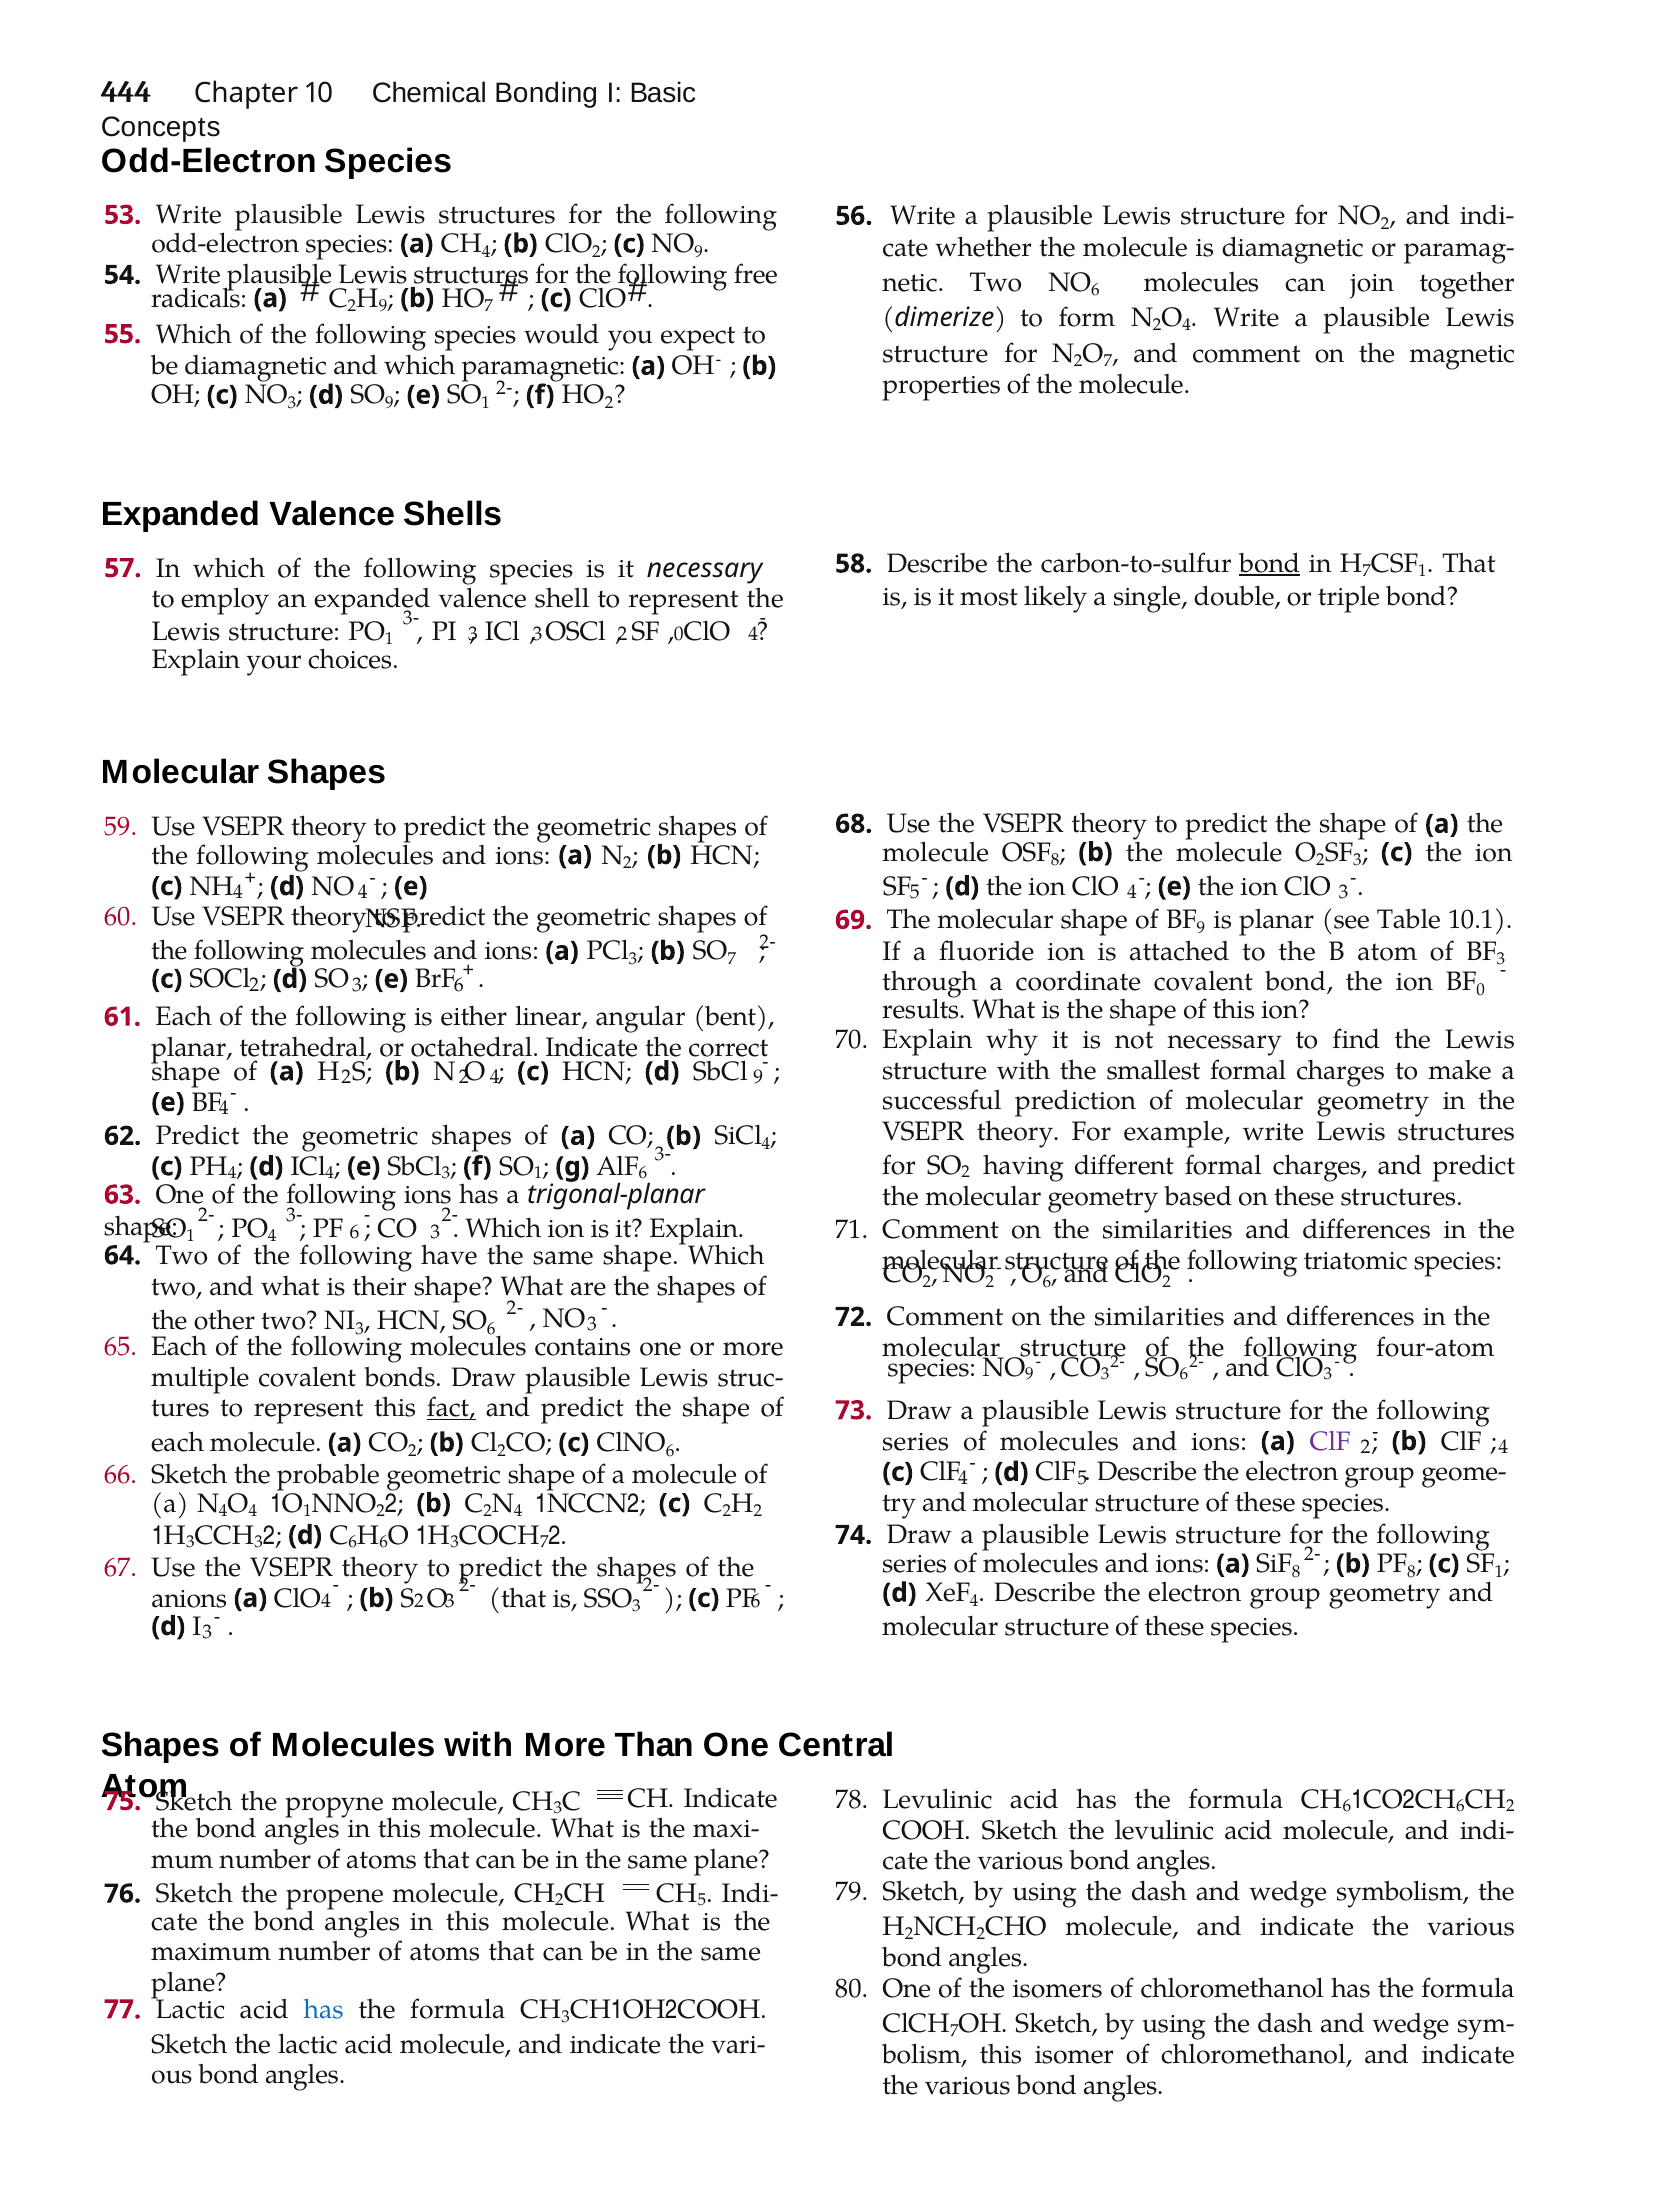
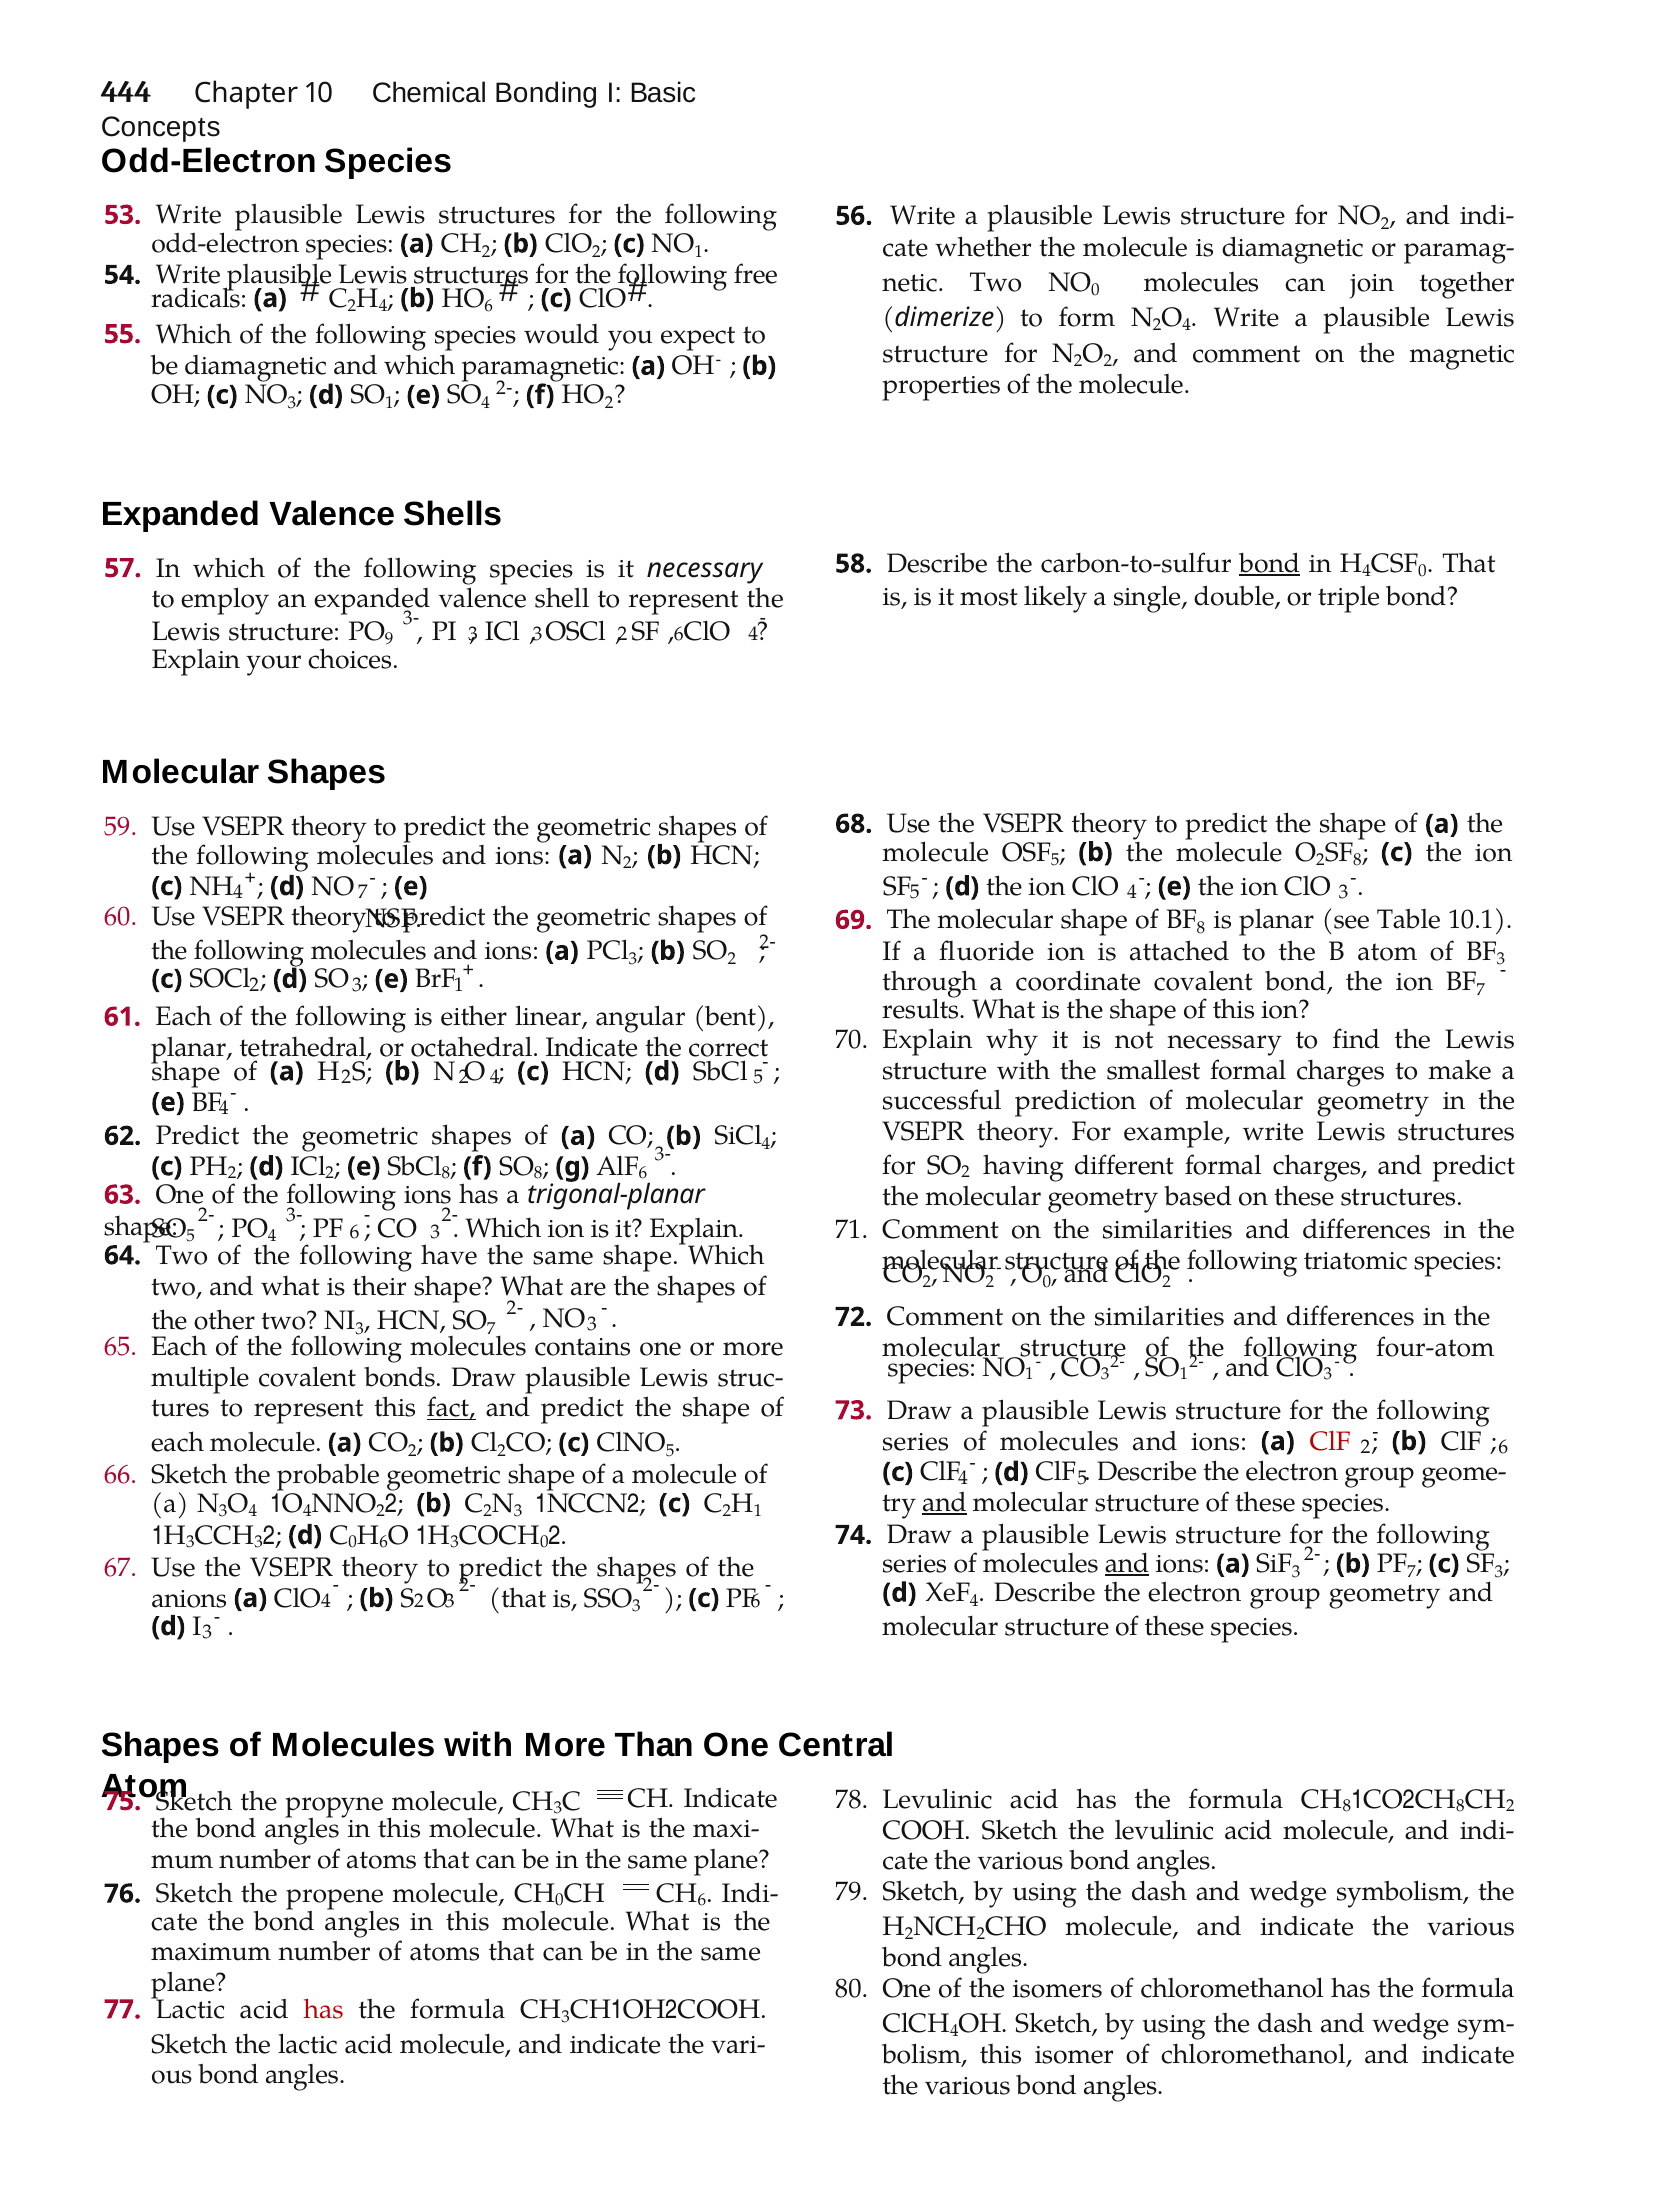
a CH 4: 4 -> 2 (486, 251)
c NO 9: 9 -> 1 (699, 251)
NO 6: 6 -> 0 (1095, 290)
2 H 9: 9 -> 4 (383, 306)
7: 7 -> 6 (489, 306)
2 O 7: 7 -> 2 (1108, 361)
d SO 9: 9 -> 1 (389, 402)
e SO 1: 1 -> 4 (486, 402)
in H 7: 7 -> 4 (1367, 571)
1: 1 -> 0 (1422, 571)
1: 1 -> 9 (389, 639)
0: 0 -> 6 (679, 634)
8: 8 -> 5 (1055, 860)
SF 3: 3 -> 8 (1357, 860)
4 4: 4 -> 7 (363, 892)
BF 9: 9 -> 8 (1201, 927)
b SO 7: 7 -> 2 (732, 958)
BF 0: 0 -> 7 (1481, 989)
3 6: 6 -> 1 (459, 985)
9: 9 -> 5 (758, 1077)
4: 4 -> 2 (232, 1173)
ICl 4: 4 -> 2 (330, 1173)
SbCl 3: 3 -> 8 (446, 1173)
f SO 1: 1 -> 8 (538, 1173)
1: 1 -> 5 (191, 1236)
6: 6 -> 0 (1047, 1281)
HCN SO 6: 6 -> 7 (491, 1328)
6: 6 -> 1 (1184, 1374)
species NO 9: 9 -> 1 (1029, 1374)
ClF colour: purple -> red (1330, 1441)
6: 6 -> 5 (670, 1450)
4: 4 -> 6 (1503, 1447)
and underline: none -> present (945, 1502)
a N 4: 4 -> 3 (223, 1511)
1: 1 -> 4 (307, 1511)
2 N 4: 4 -> 3 (518, 1511)
2 H 2: 2 -> 1 (758, 1511)
C 6: 6 -> 0 (353, 1541)
7: 7 -> 0 (544, 1541)
and underline: none -> present (1127, 1563)
8: 8 -> 3 (1296, 1571)
PF 8: 8 -> 7 (1411, 1571)
SF 1: 1 -> 3 (1499, 1571)
CH 6: 6 -> 8 (1347, 1805)
6: 6 -> 8 (1460, 1805)
molecule CH 2: 2 -> 0 (560, 1900)
CH 5: 5 -> 6 (702, 1900)
has colour: blue -> red (324, 2009)
7: 7 -> 4 (954, 2030)
